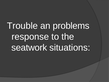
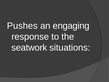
Trouble: Trouble -> Pushes (22, 26)
problems: problems -> engaging (71, 26)
